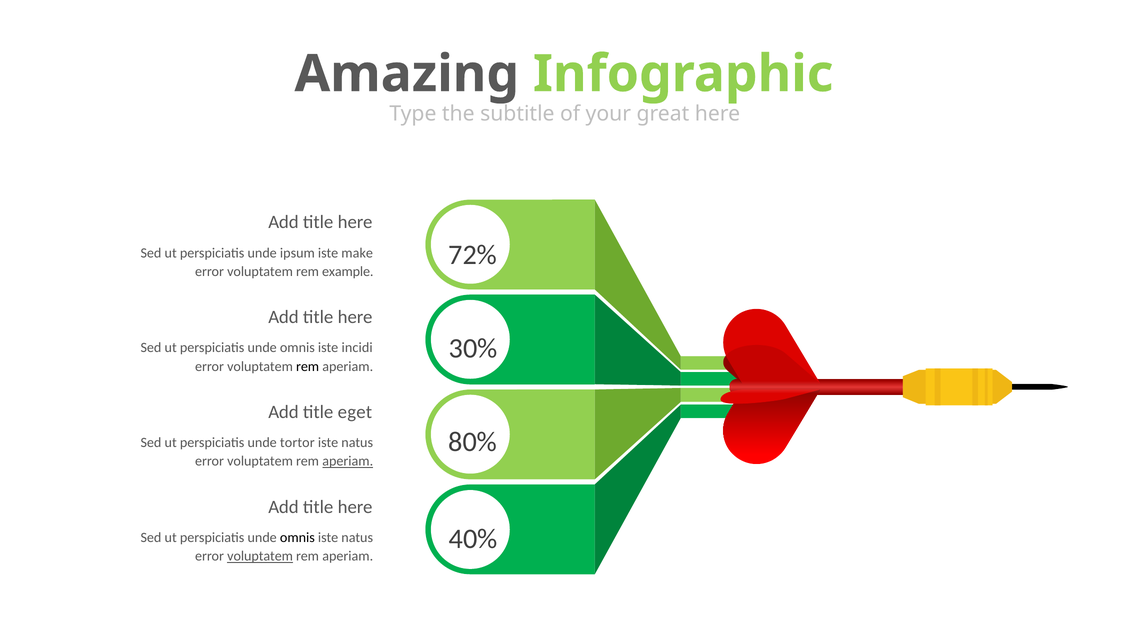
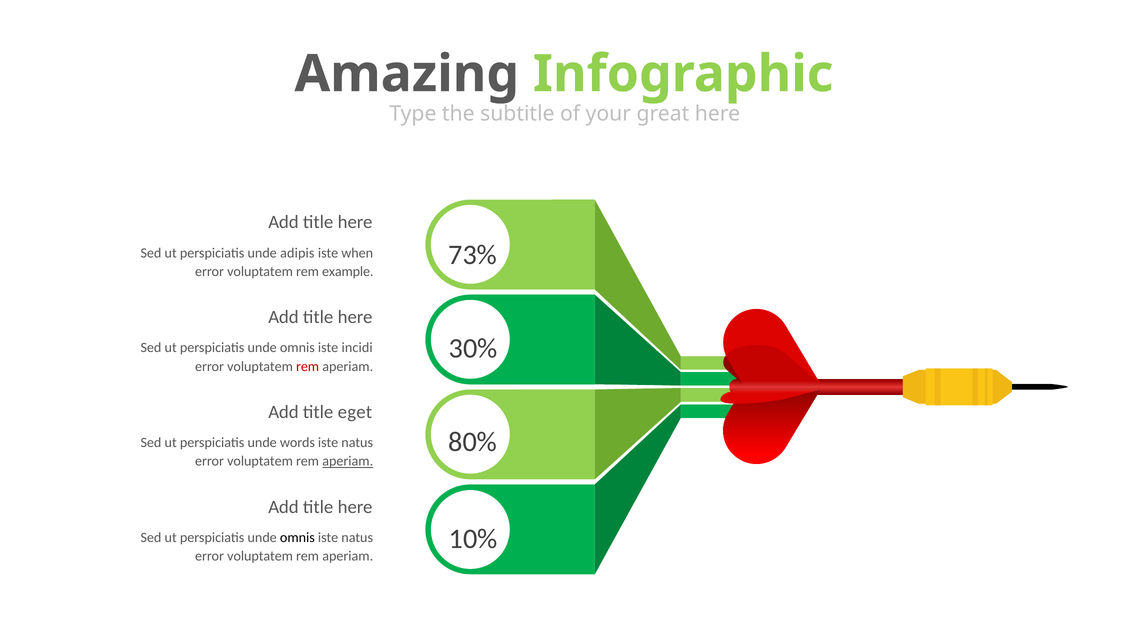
72%: 72% -> 73% (473, 255)
ipsum: ipsum -> adipis (297, 253)
make: make -> when (357, 253)
rem colour: black -> red (308, 366)
tortor: tortor -> words (297, 442)
40%: 40% -> 10% (473, 539)
voluptatem underline: present -> none (260, 556)
